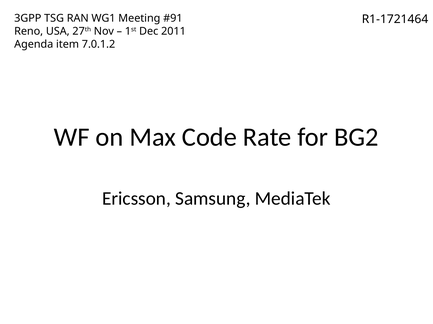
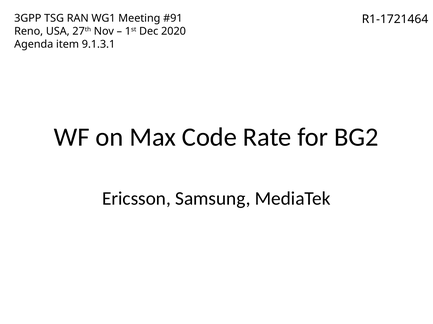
2011: 2011 -> 2020 (174, 31)
7.0.1.2: 7.0.1.2 -> 9.1.3.1 (99, 44)
